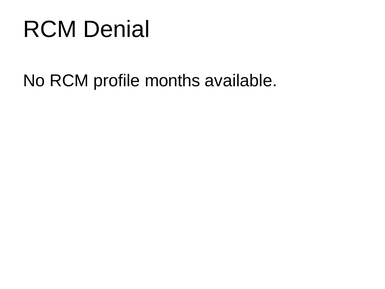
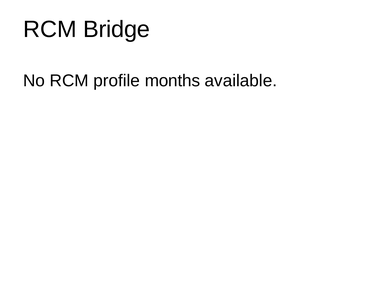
Denial: Denial -> Bridge (117, 29)
